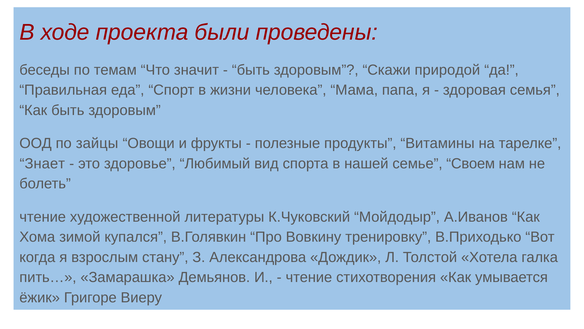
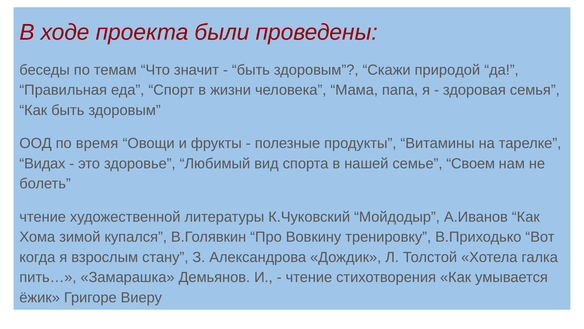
зайцы: зайцы -> время (97, 143)
Знает: Знает -> Видах (42, 163)
